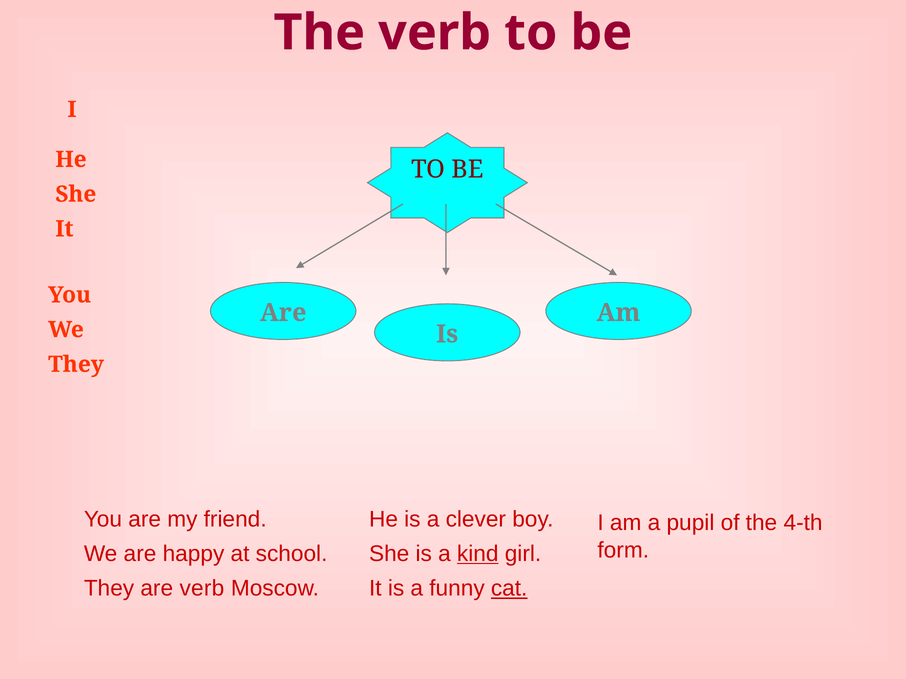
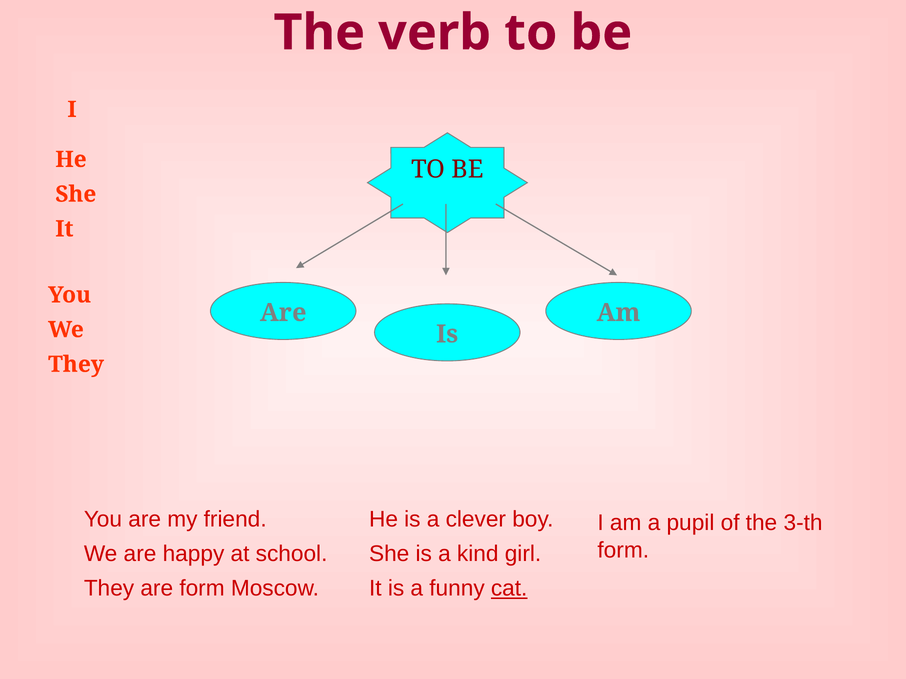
4-th: 4-th -> 3-th (803, 523)
kind underline: present -> none (478, 554)
are verb: verb -> form (202, 589)
